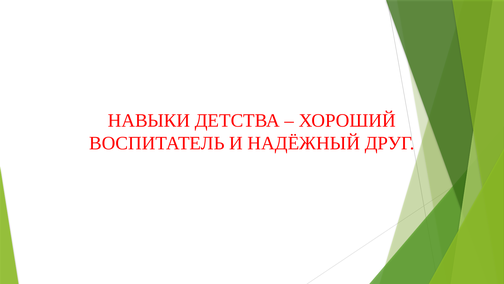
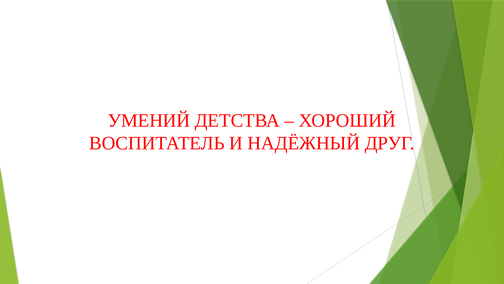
НАВЫКИ: НАВЫКИ -> УМЕНИЙ (149, 120)
